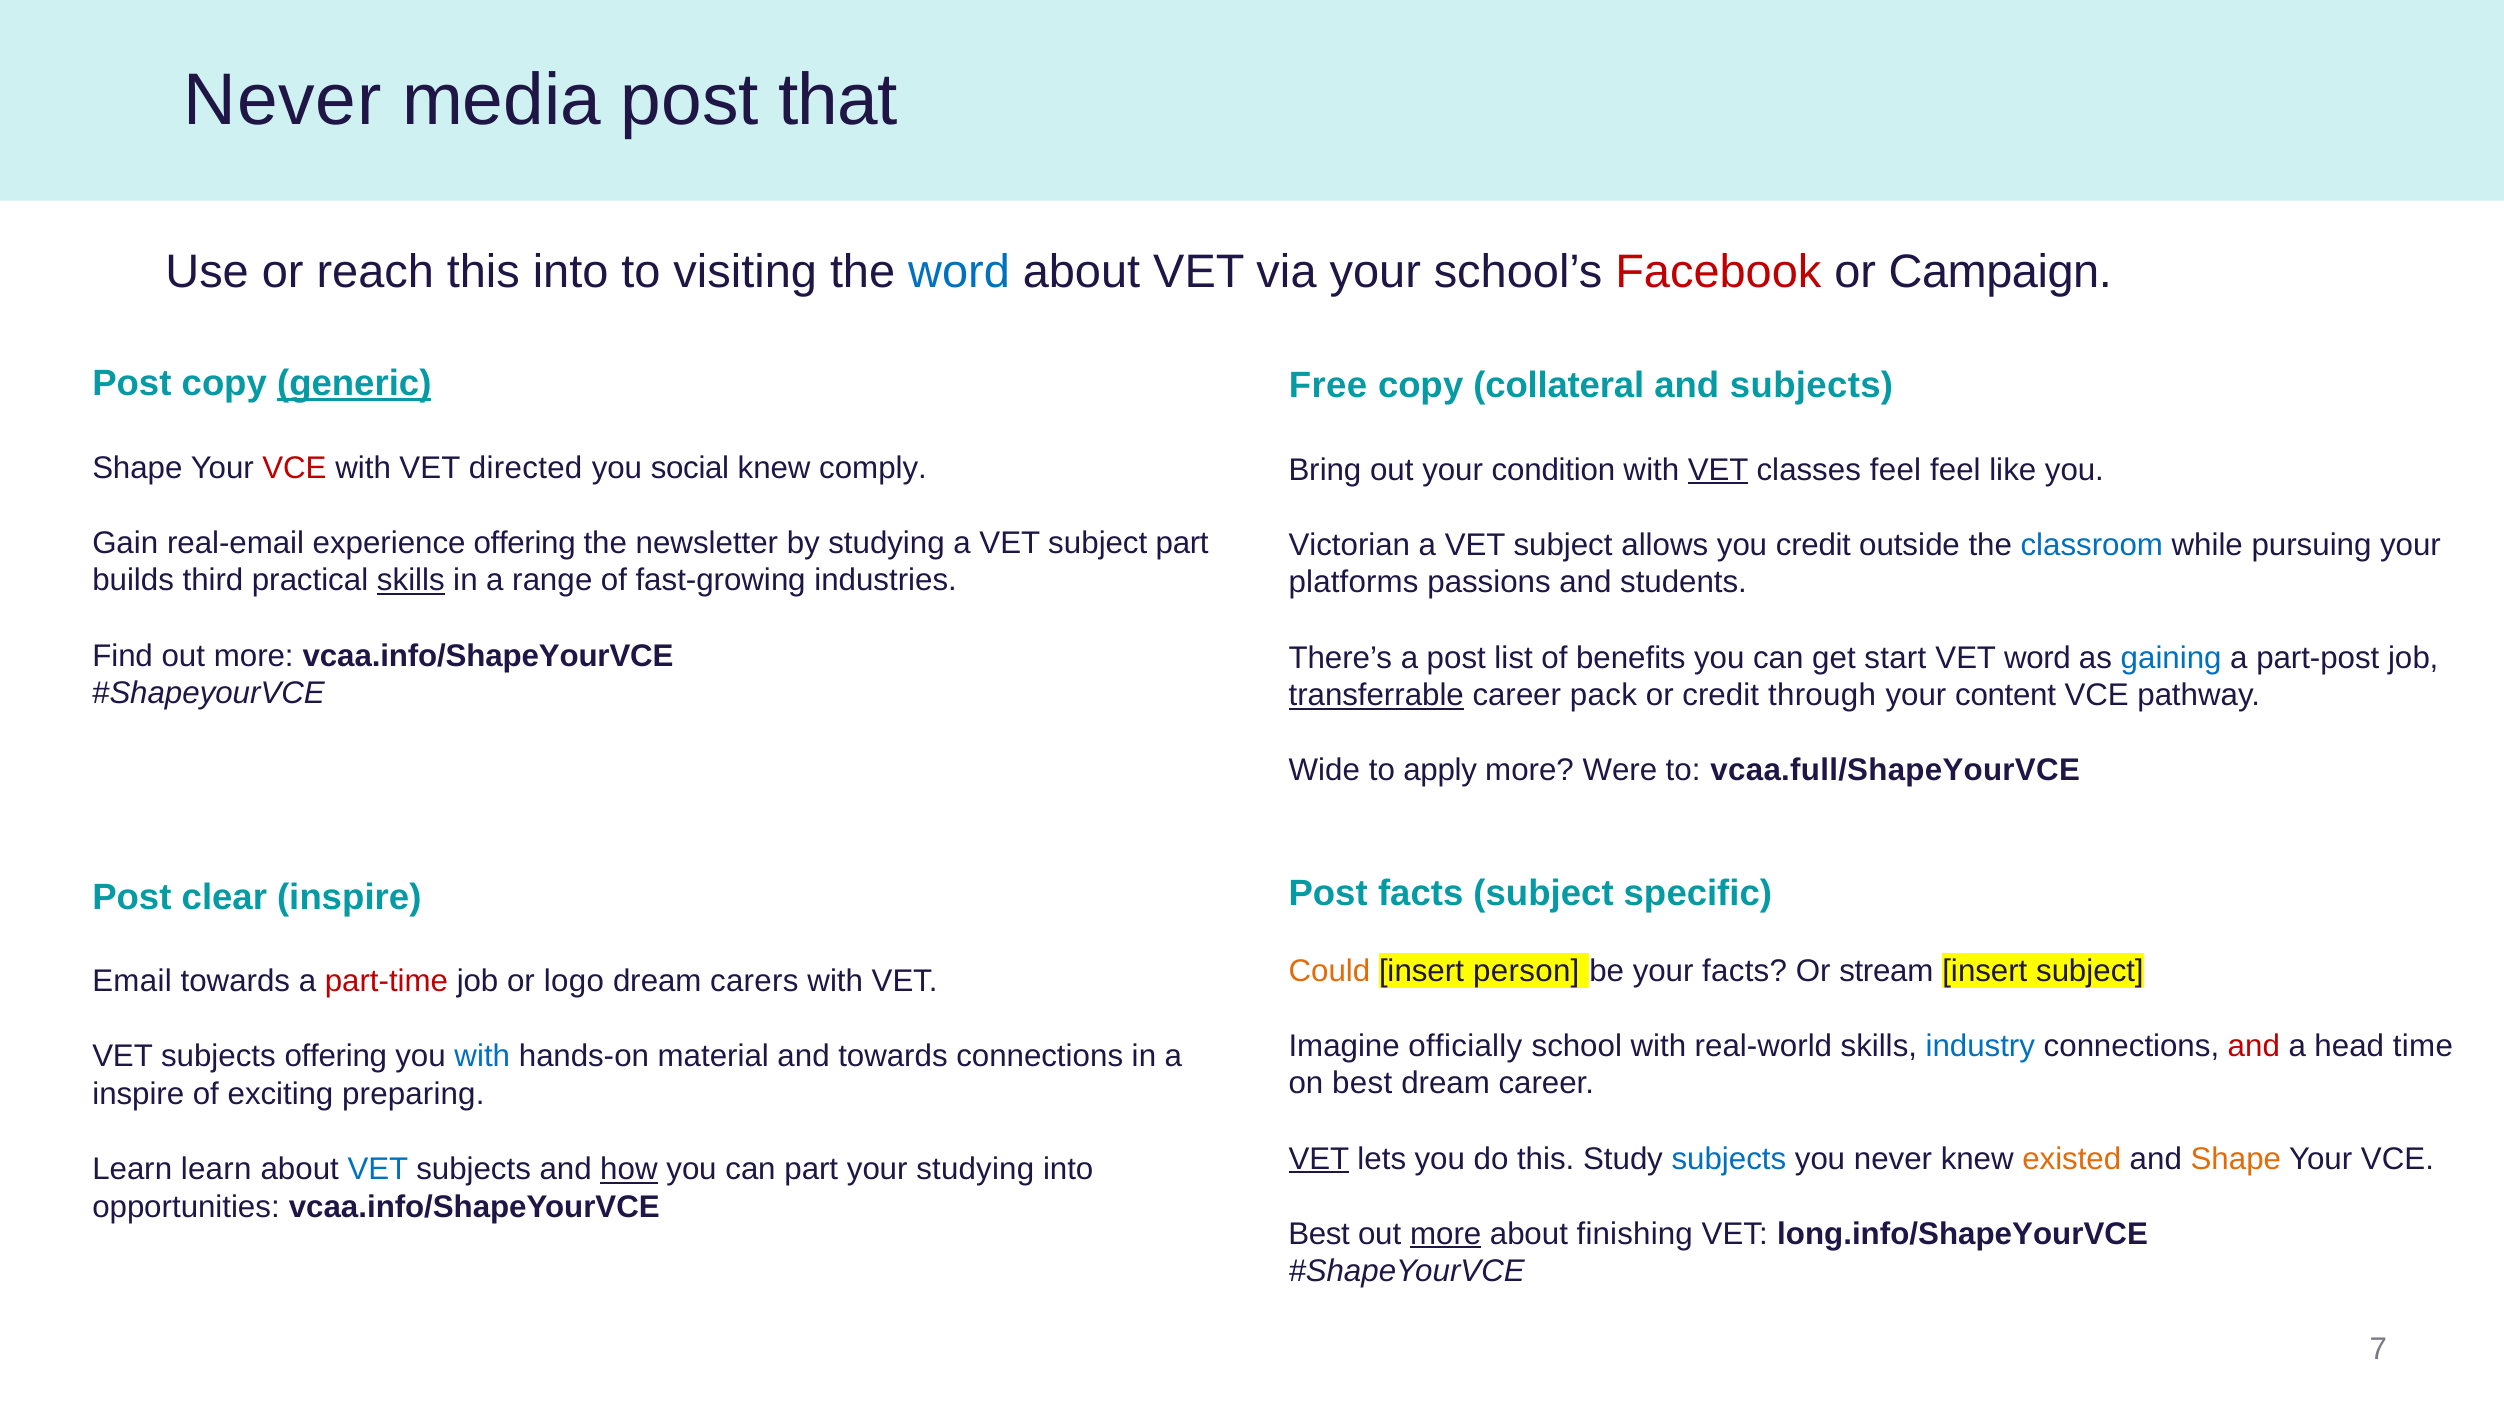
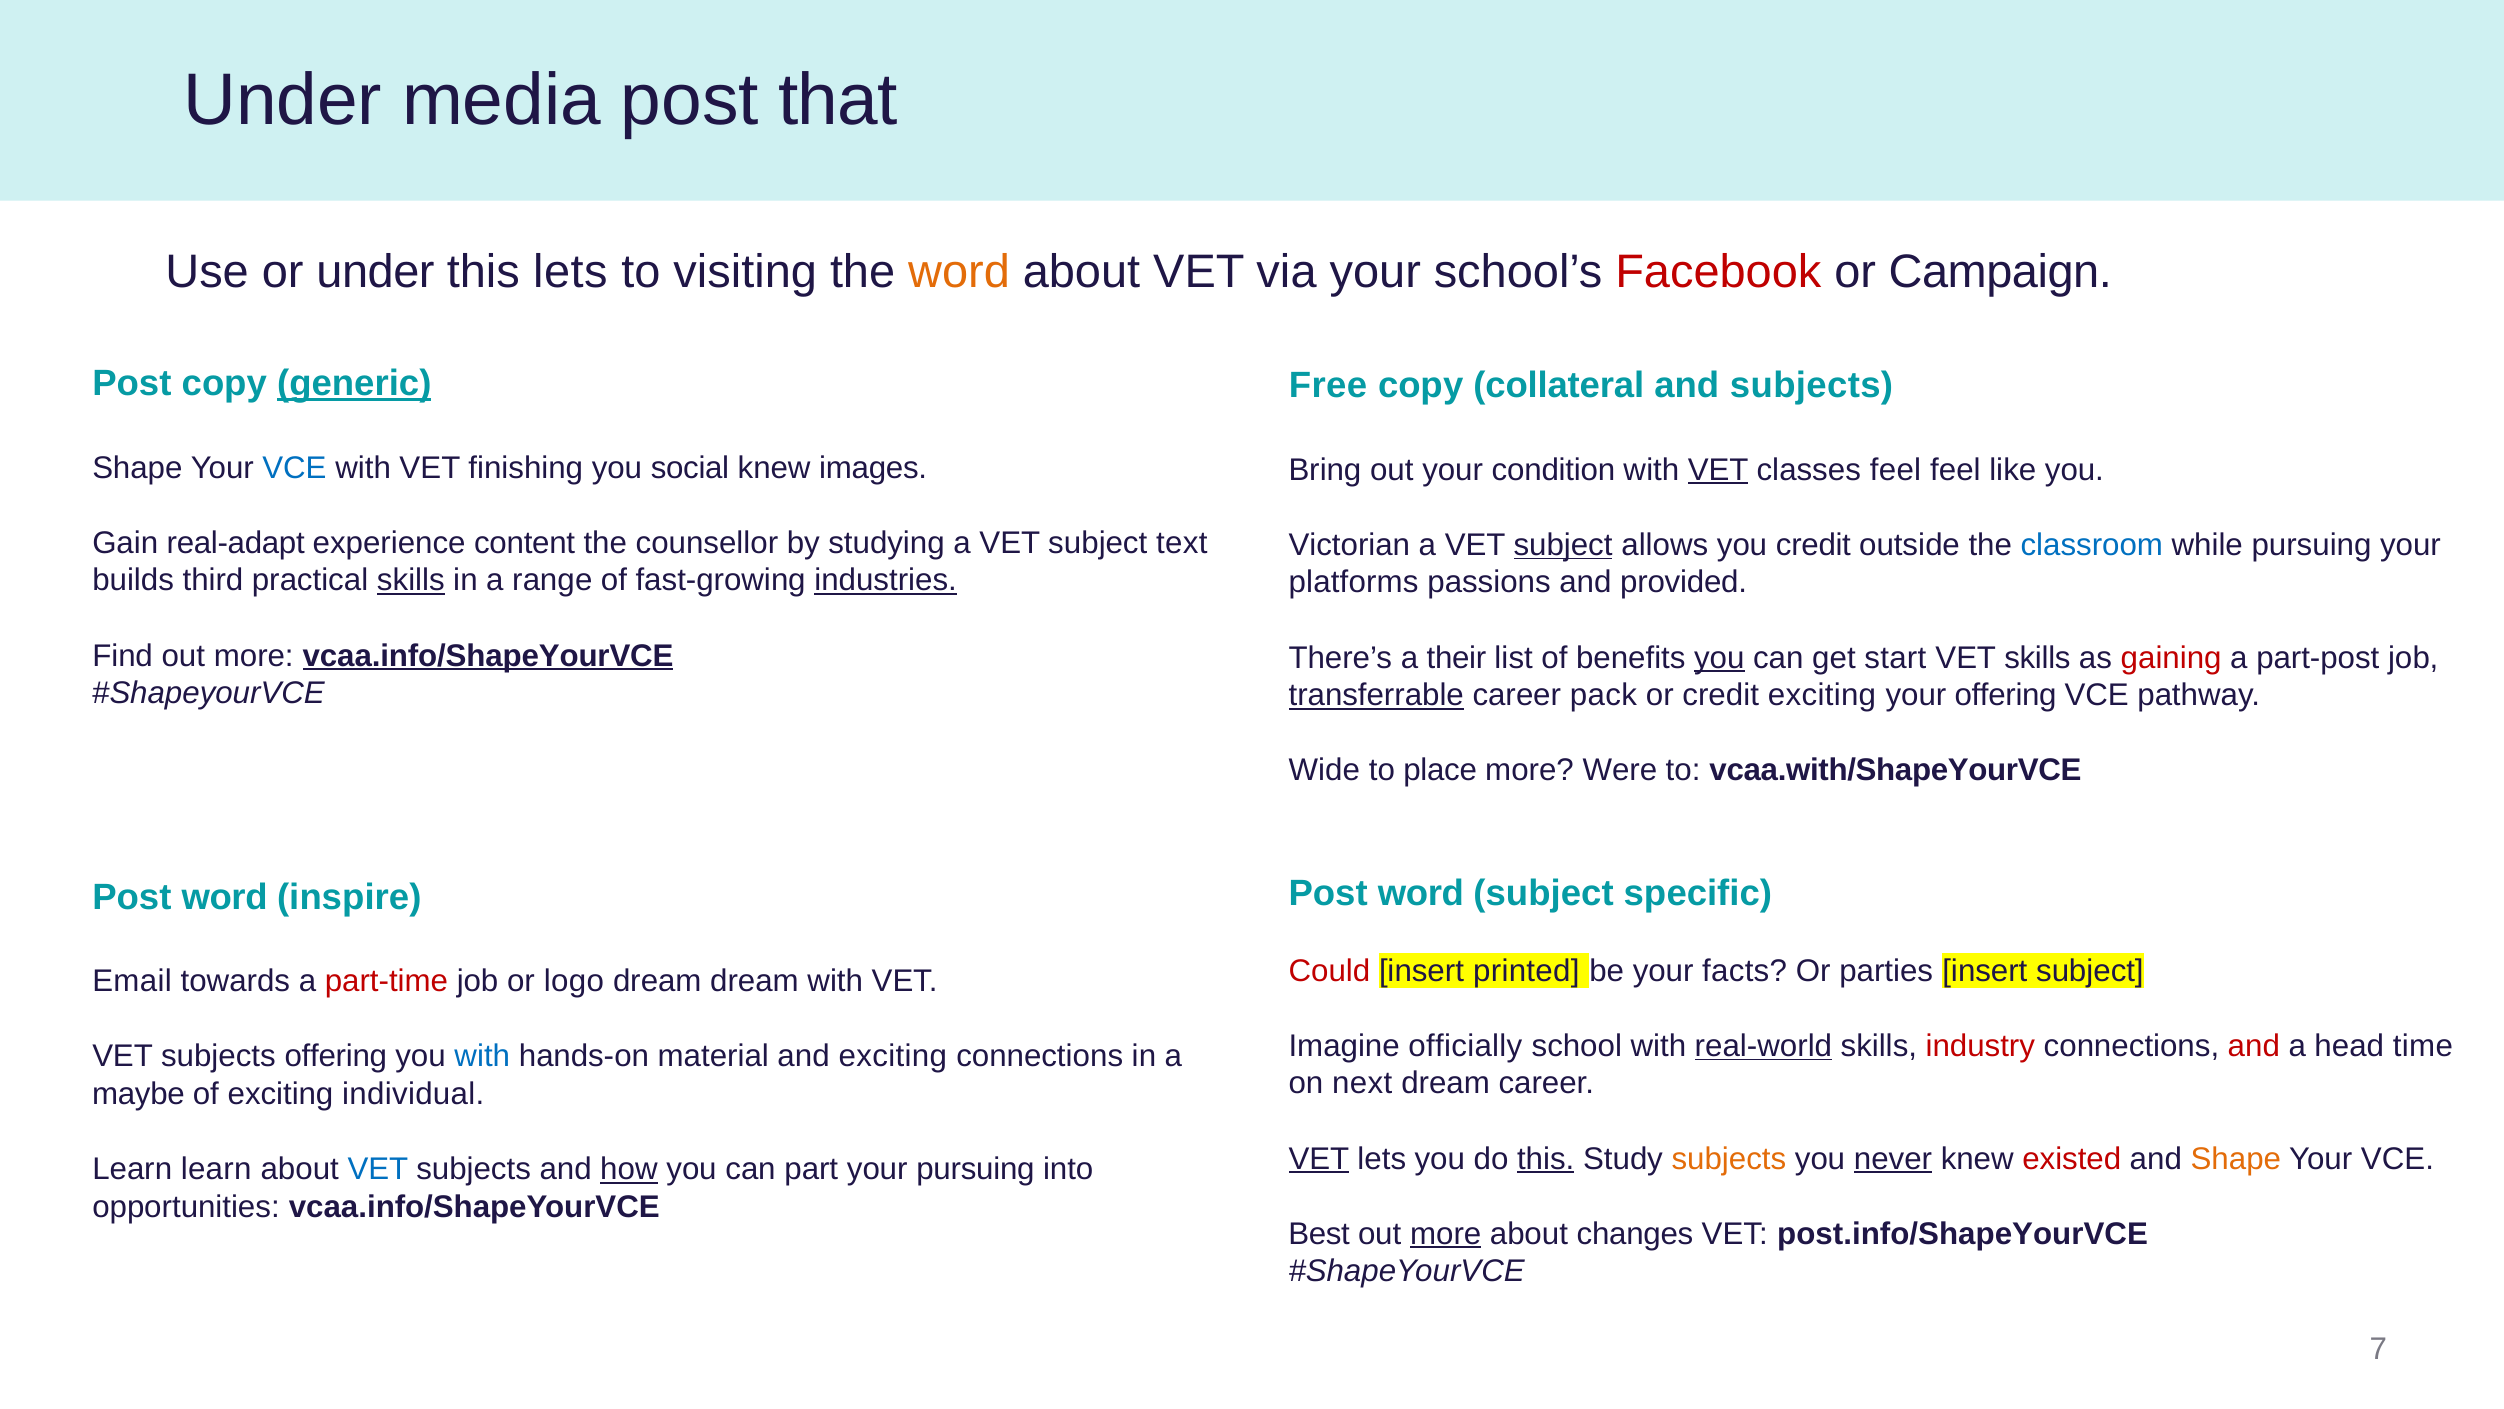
Never: Never -> Under (283, 100)
or reach: reach -> under (375, 272)
this into: into -> lets (570, 272)
word colour: blue -> orange (959, 272)
VCE colour: red -> blue (294, 468)
directed: directed -> finishing (526, 468)
comply: comply -> images (873, 468)
real-email: real-email -> real-adapt (236, 543)
experience offering: offering -> content (525, 543)
newsletter: newsletter -> counsellor (707, 543)
subject part: part -> text (1182, 543)
subject underline: none -> present (1563, 545)
industries underline: none -> present (886, 580)
students: students -> provided (1684, 582)
vcaa.info/ShapeYourVCE underline: none -> present (488, 656)
a post: post -> their (1456, 657)
you underline: none -> present (1719, 657)
VET word: word -> skills (2037, 657)
gaining colour: blue -> red (2171, 657)
credit through: through -> exciting (1822, 695)
your content: content -> offering (2006, 695)
apply: apply -> place (1440, 770)
vcaa.full/ShapeYourVCE: vcaa.full/ShapeYourVCE -> vcaa.with/ShapeYourVCE (1895, 770)
facts: facts -> word (1421, 893)
clear: clear -> word (225, 897)
Could colour: orange -> red (1329, 971)
person: person -> printed (1526, 971)
stream: stream -> parties (1886, 971)
dream carers: carers -> dream (754, 981)
real-world underline: none -> present (1763, 1046)
industry colour: blue -> red (1980, 1046)
and towards: towards -> exciting (893, 1056)
on best: best -> next (1362, 1083)
inspire: inspire -> maybe (138, 1094)
preparing: preparing -> individual (413, 1094)
this underline: none -> present (1546, 1158)
subjects colour: blue -> orange (1729, 1158)
never underline: none -> present (1893, 1158)
existed colour: orange -> red (2072, 1158)
your studying: studying -> pursuing (975, 1169)
finishing: finishing -> changes (1635, 1233)
long.info/ShapeYourVCE: long.info/ShapeYourVCE -> post.info/ShapeYourVCE (1963, 1233)
